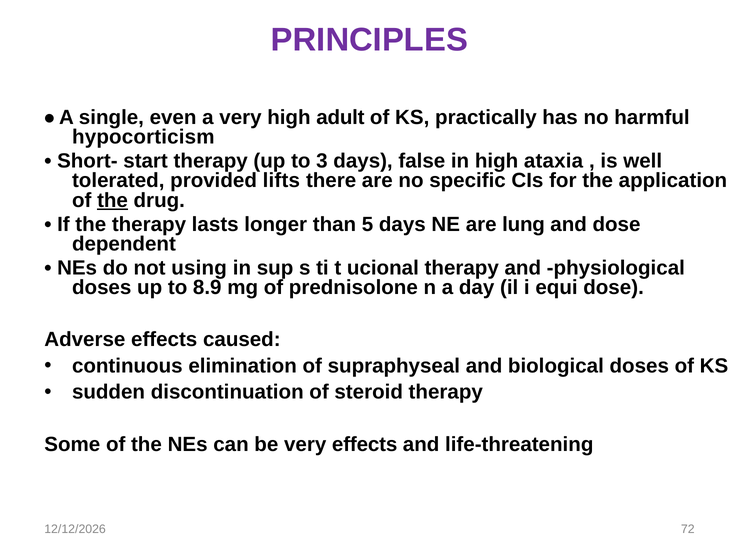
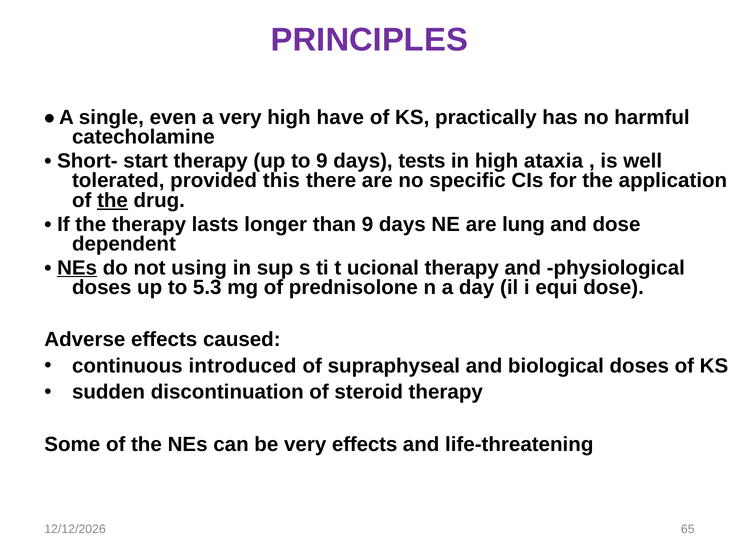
adult: adult -> have (340, 118)
hypocorticism: hypocorticism -> catecholamine (143, 137)
to 3: 3 -> 9 (322, 161)
false: false -> tests (422, 161)
lifts: lifts -> this (281, 181)
than 5: 5 -> 9 (368, 224)
NEs underline: none -> present (77, 268)
8.9: 8.9 -> 5.3 (207, 288)
elimination: elimination -> introduced (243, 366)
72: 72 -> 65 (688, 529)
